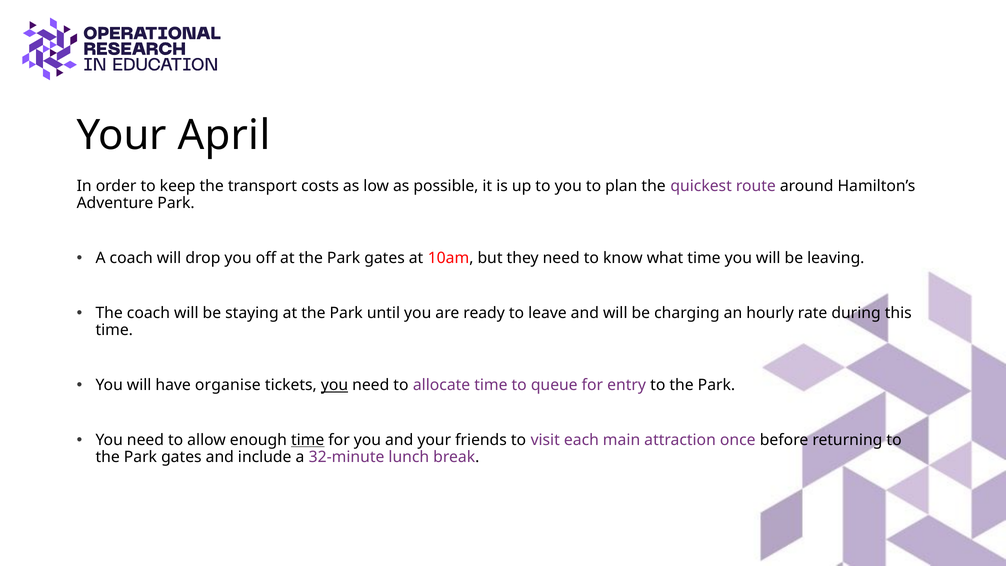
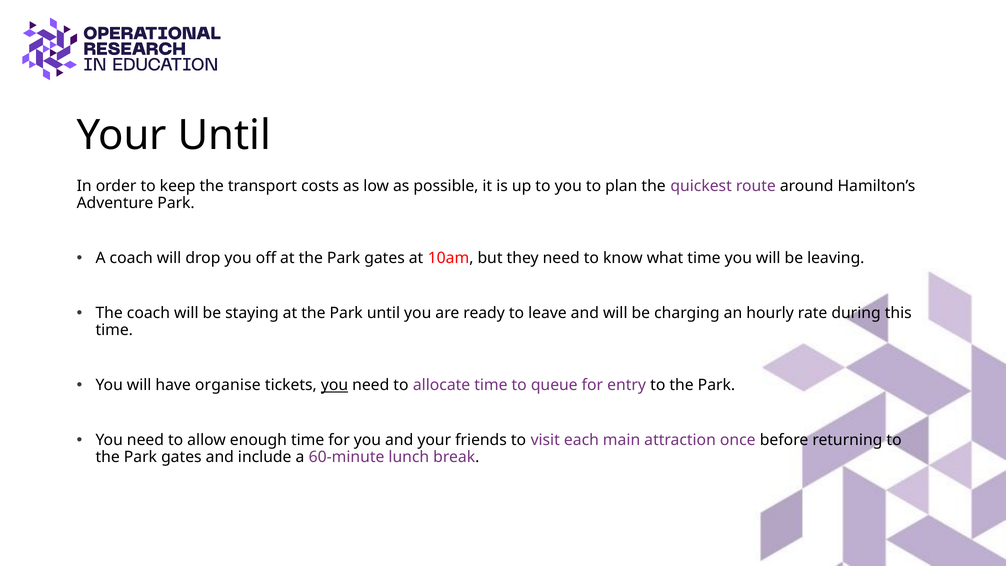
Your April: April -> Until (224, 136)
time underline: present -> none (308, 440)
32-minute: 32-minute -> 60-minute (347, 457)
